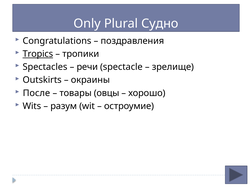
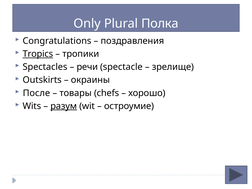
Судно: Судно -> Полка (160, 24)
овцы: овцы -> chefs (107, 93)
разум underline: none -> present (64, 106)
